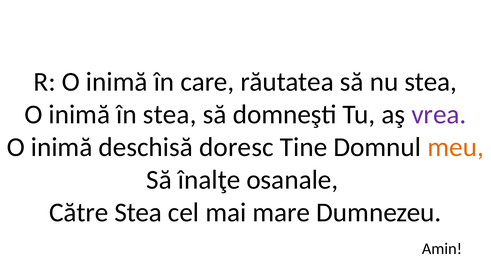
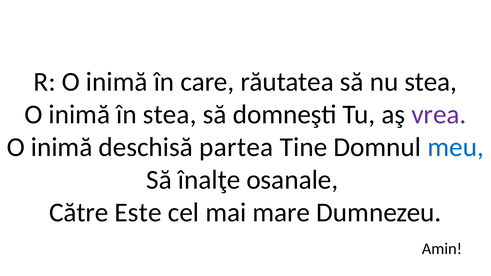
doresc: doresc -> partea (236, 147)
meu colour: orange -> blue (456, 147)
Către Stea: Stea -> Este (138, 213)
